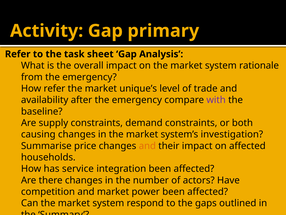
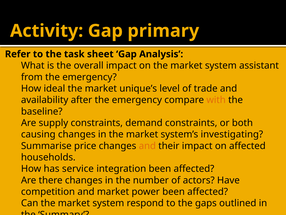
rationale: rationale -> assistant (259, 65)
How refer: refer -> ideal (54, 88)
with colour: purple -> orange (216, 100)
investigation: investigation -> investigating (232, 134)
